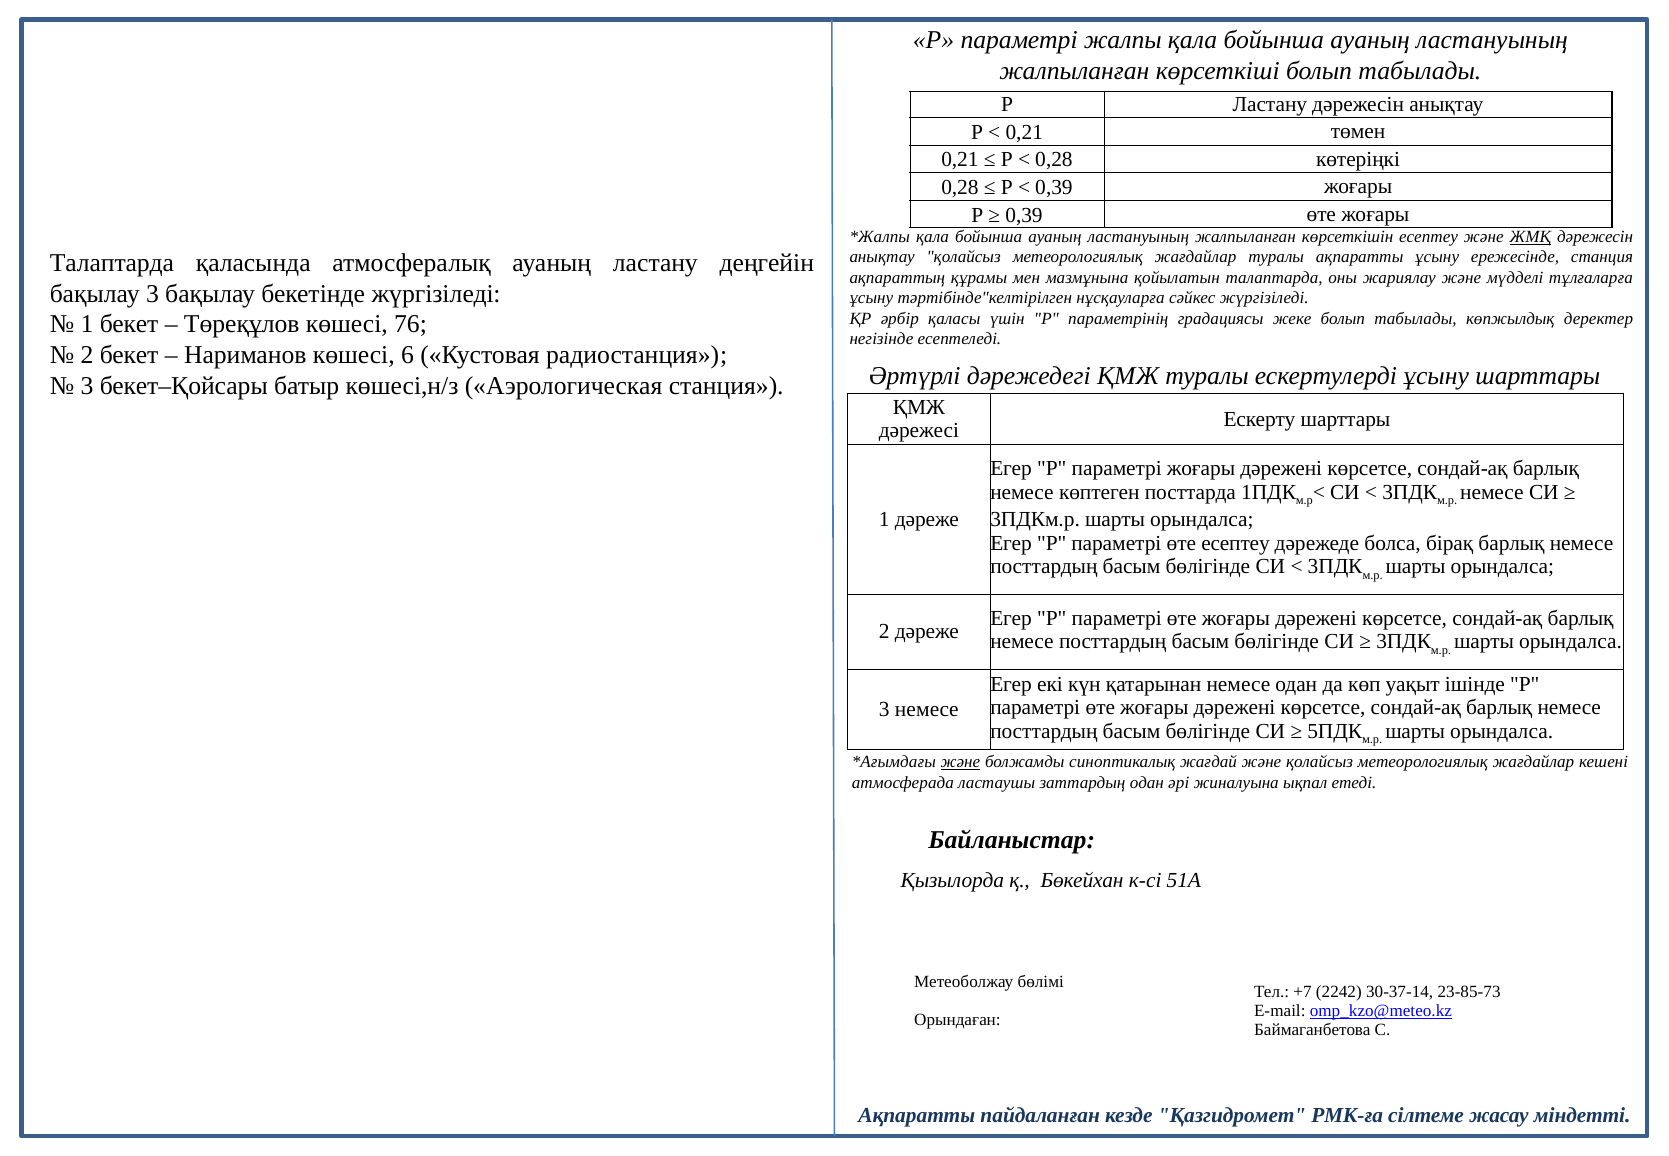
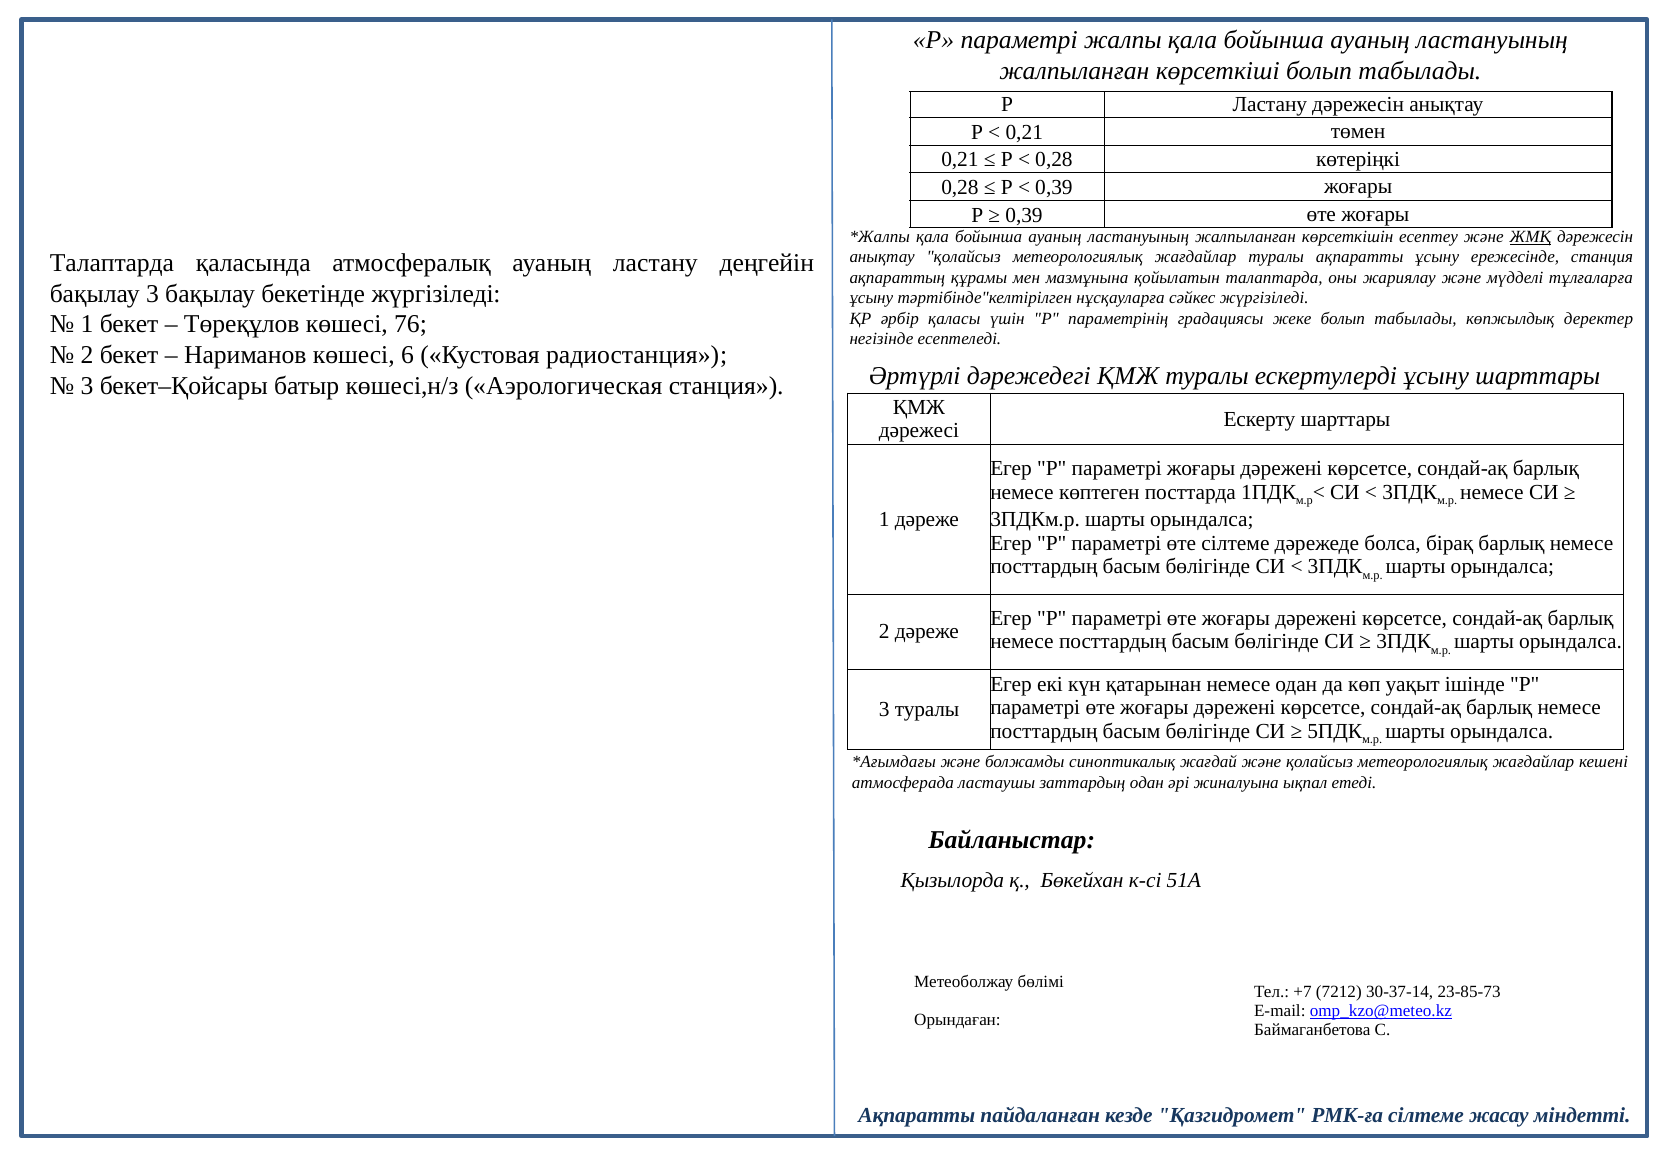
өте есептеу: есептеу -> сілтеме (1235, 543)
3 немесе: немесе -> туралы (927, 709)
және underline: present -> none (960, 762)
2242: 2242 -> 7212 (1339, 991)
